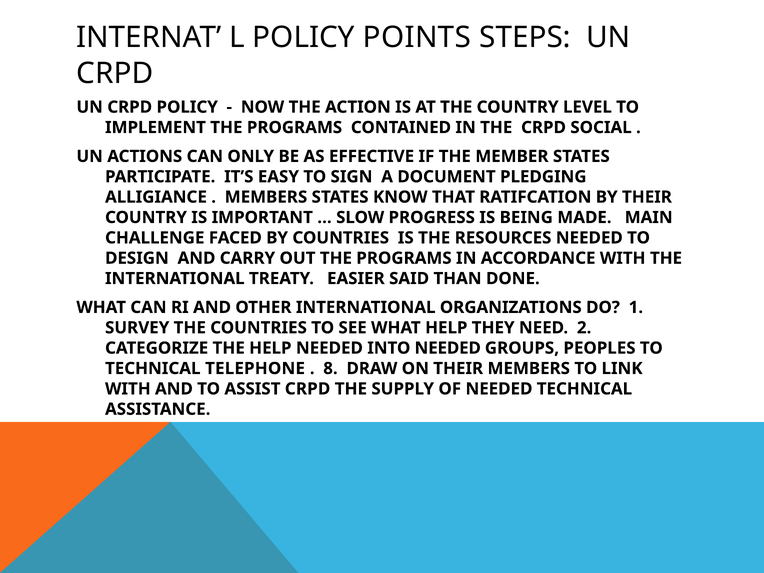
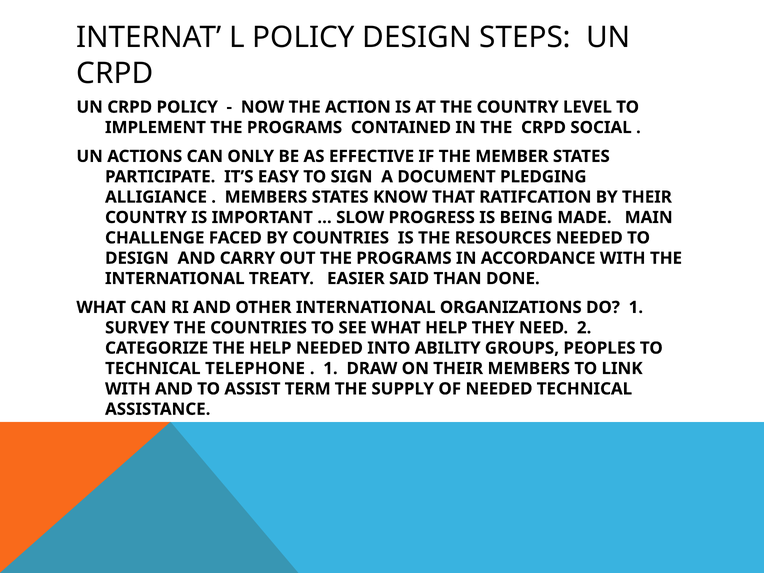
POLICY POINTS: POINTS -> DESIGN (417, 38)
INTO NEEDED: NEEDED -> ABILITY (448, 348)
8: 8 -> 1 (330, 368)
ASSIST CRPD: CRPD -> TERM (308, 389)
